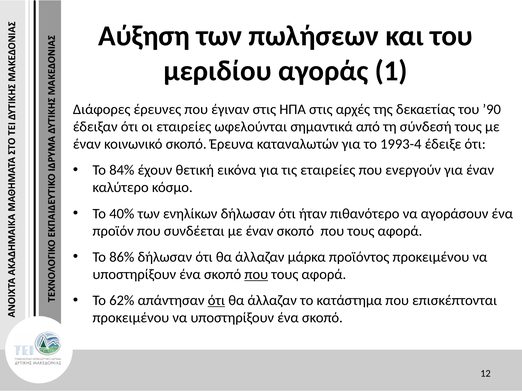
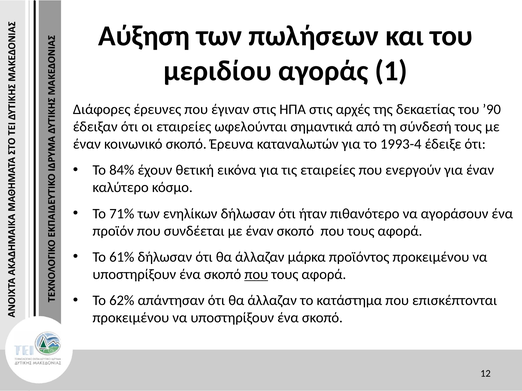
40%: 40% -> 71% (122, 214)
86%: 86% -> 61% (122, 257)
ότι underline: present -> none (216, 301)
